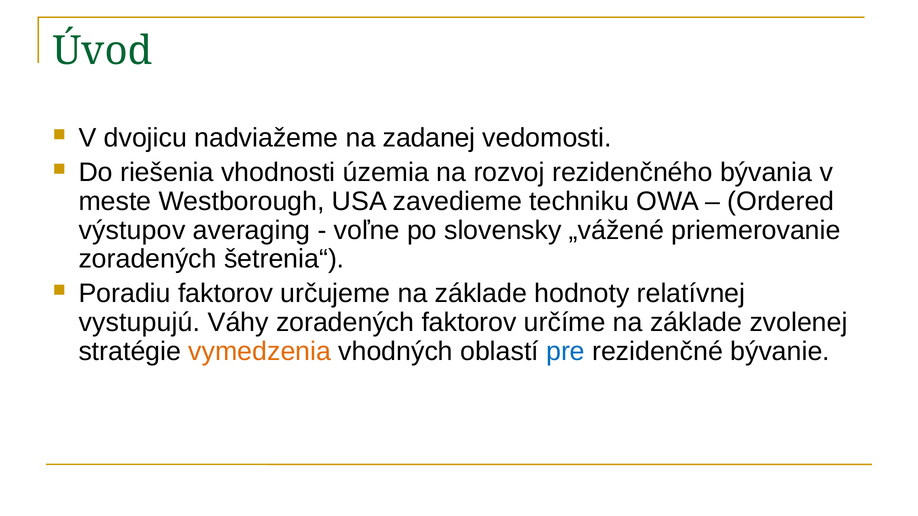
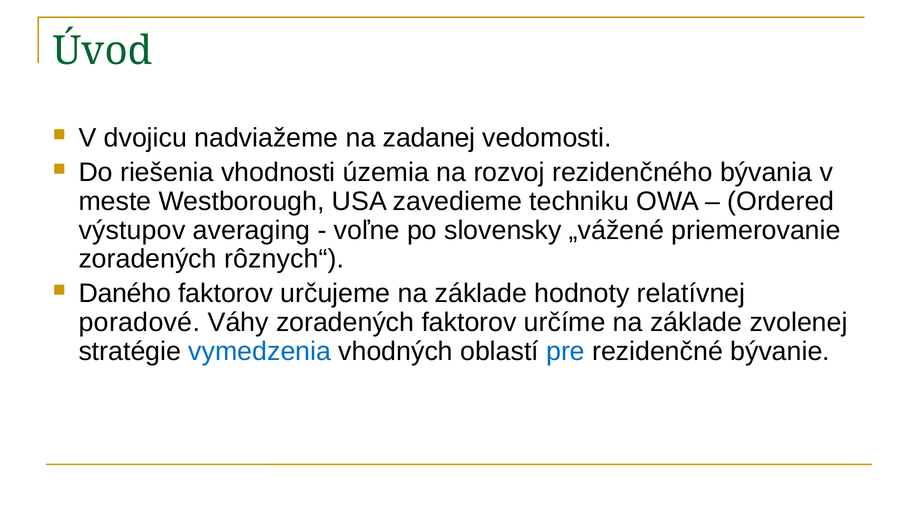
šetrenia“: šetrenia“ -> rôznych“ (284, 259)
Poradiu: Poradiu -> Daného (125, 294)
vystupujú: vystupujú -> poradové (139, 323)
vymedzenia colour: orange -> blue (260, 351)
